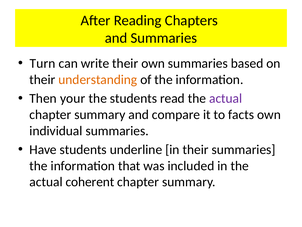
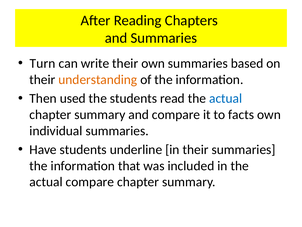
your: your -> used (73, 98)
actual colour: purple -> blue (226, 98)
actual coherent: coherent -> compare (90, 182)
